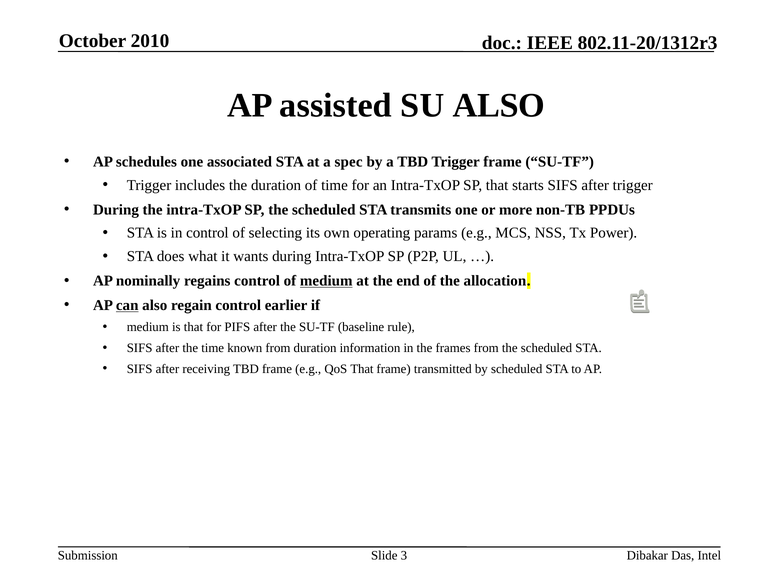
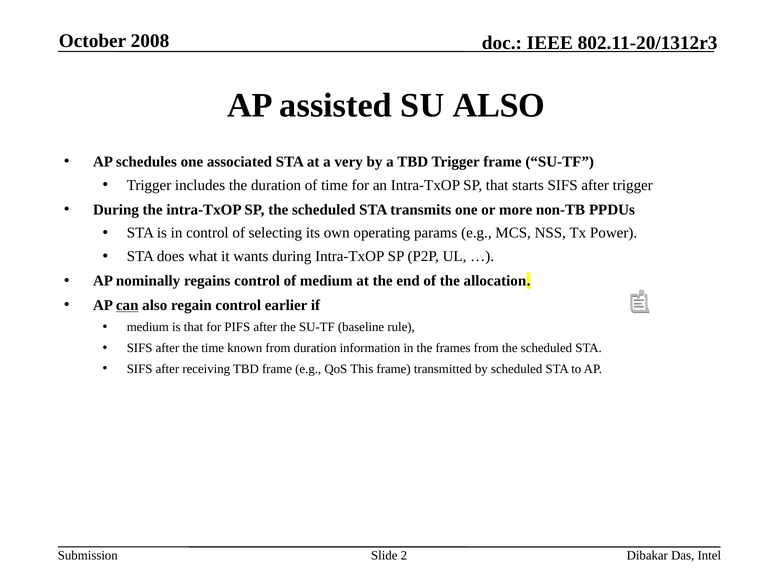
2010: 2010 -> 2008 (150, 41)
spec: spec -> very (349, 162)
medium underline: present -> none (326, 281)
QoS That: That -> This (362, 369)
3: 3 -> 2 (404, 555)
